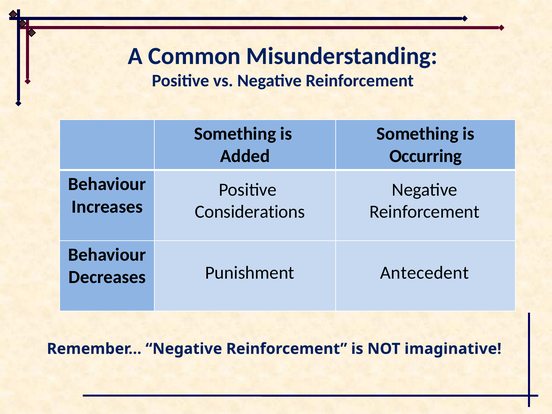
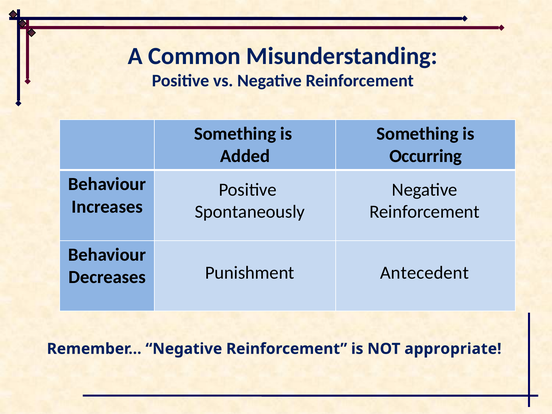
Considerations: Considerations -> Spontaneously (250, 212)
imaginative: imaginative -> appropriate (453, 349)
